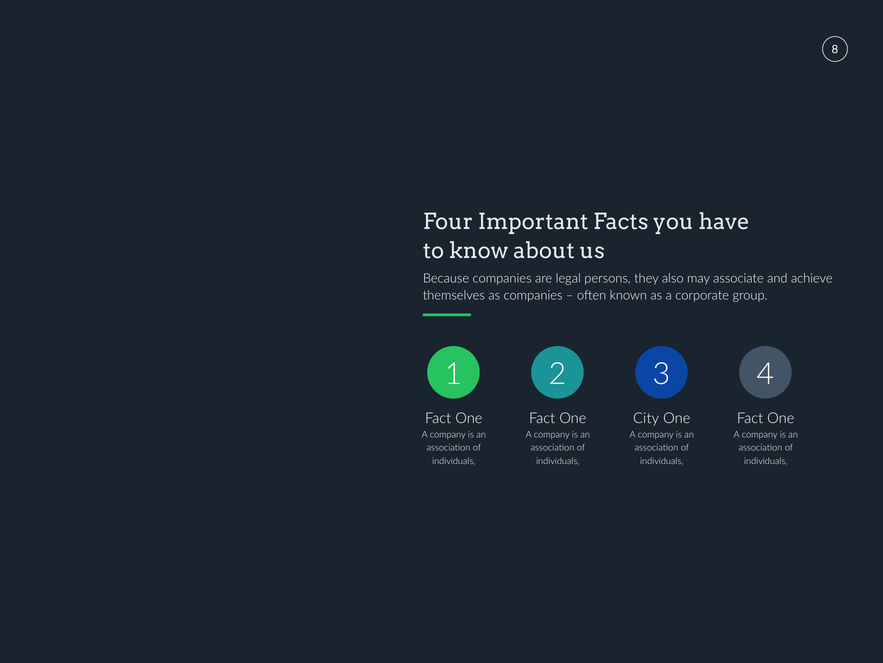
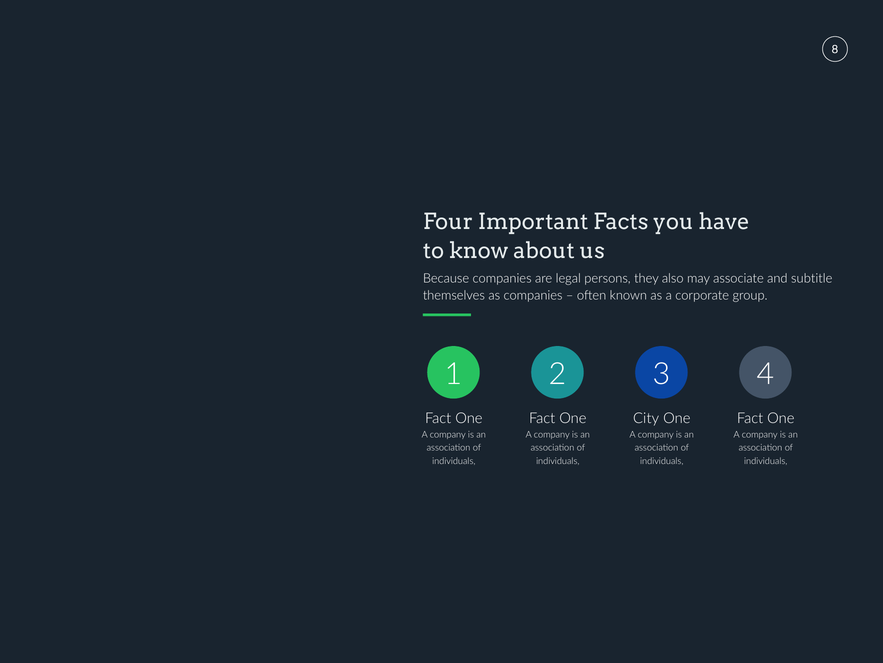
achieve: achieve -> subtitle (812, 278)
